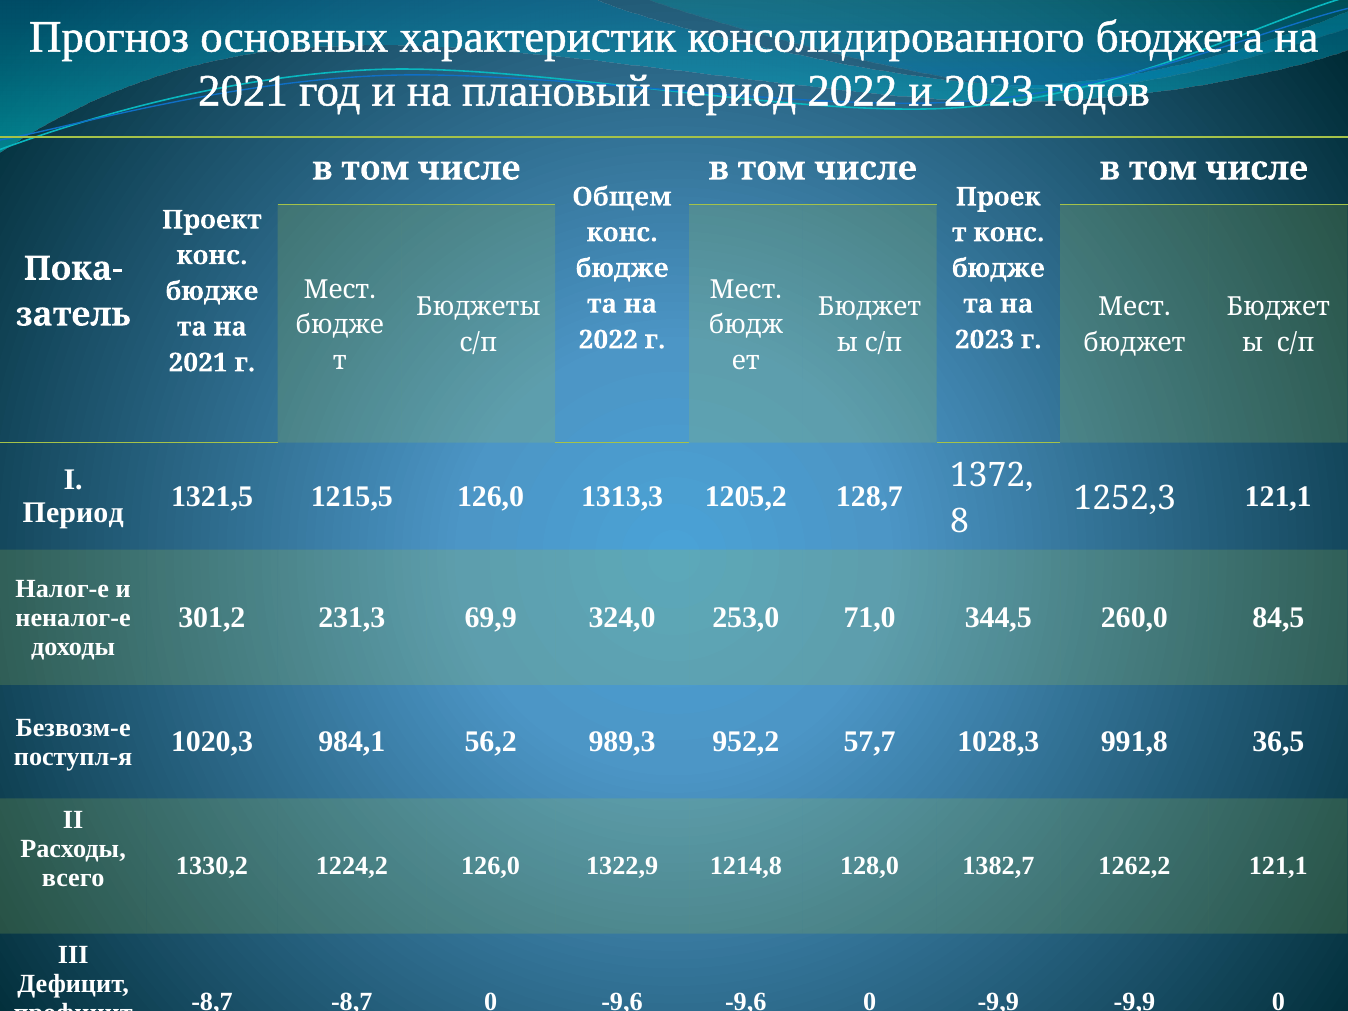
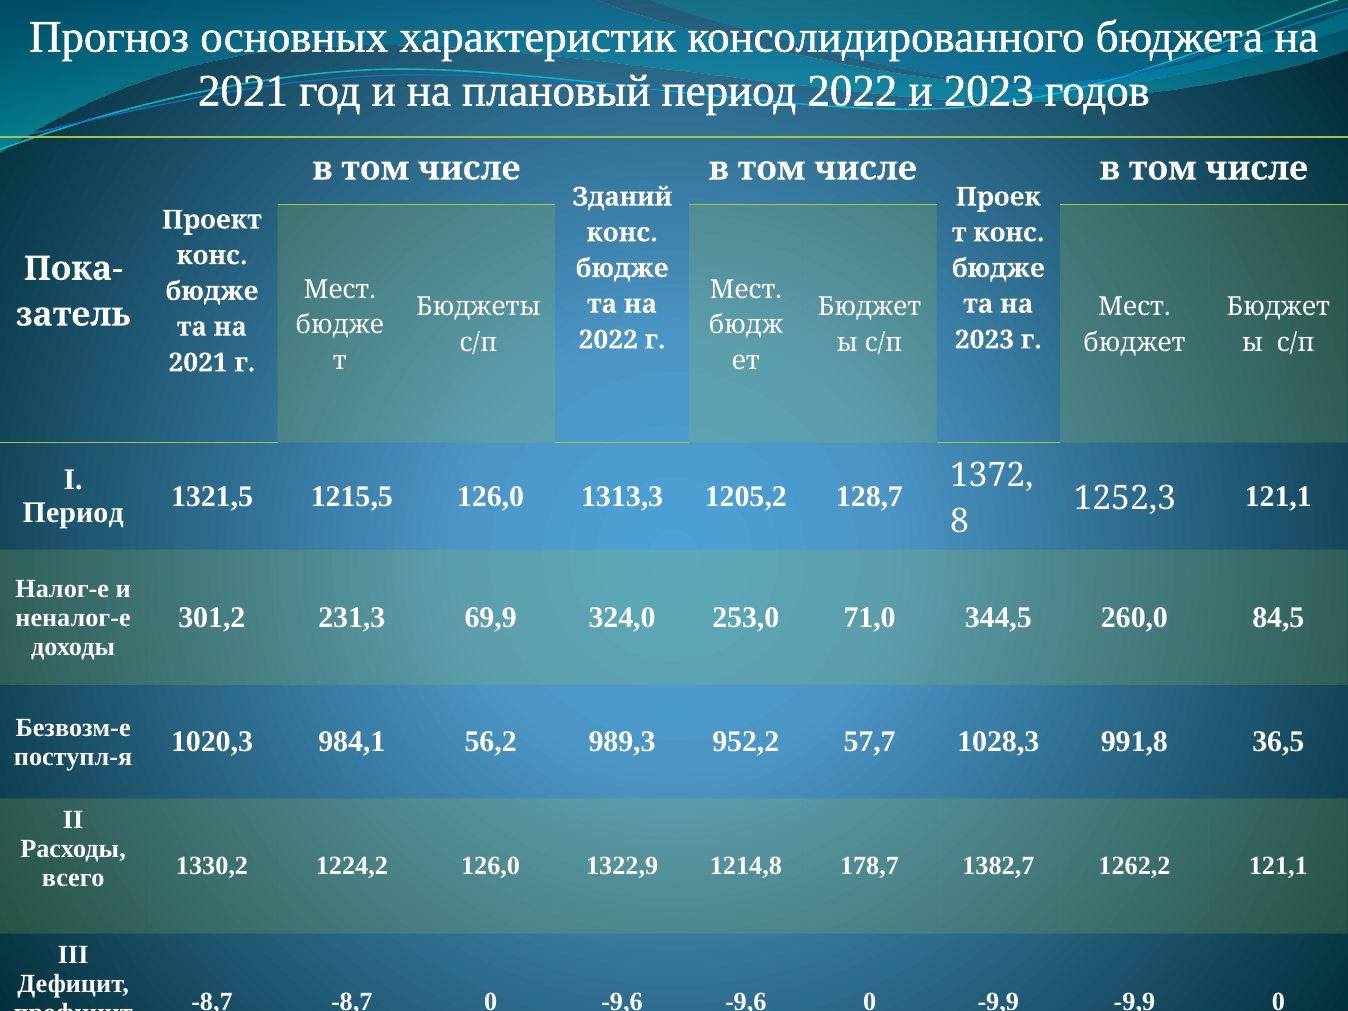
Общем: Общем -> Зданий (622, 197)
128,0: 128,0 -> 178,7 (869, 866)
